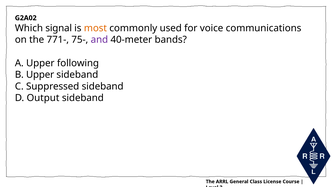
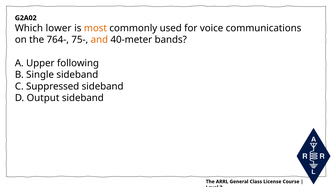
signal: signal -> lower (59, 28)
771-: 771- -> 764- (58, 40)
and colour: purple -> orange (99, 40)
B Upper: Upper -> Single (40, 75)
